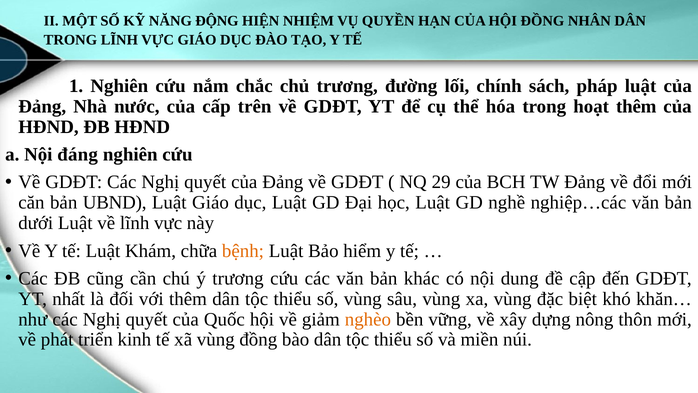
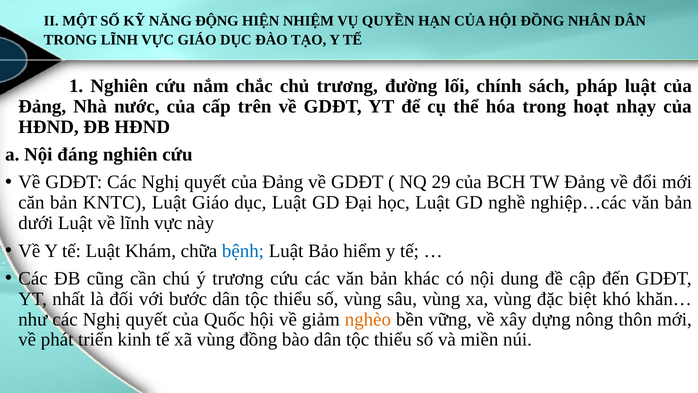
hoạt thêm: thêm -> nhạy (636, 106)
UBND: UBND -> KNTC (114, 202)
bệnh colour: orange -> blue (243, 251)
với thêm: thêm -> bước (188, 299)
